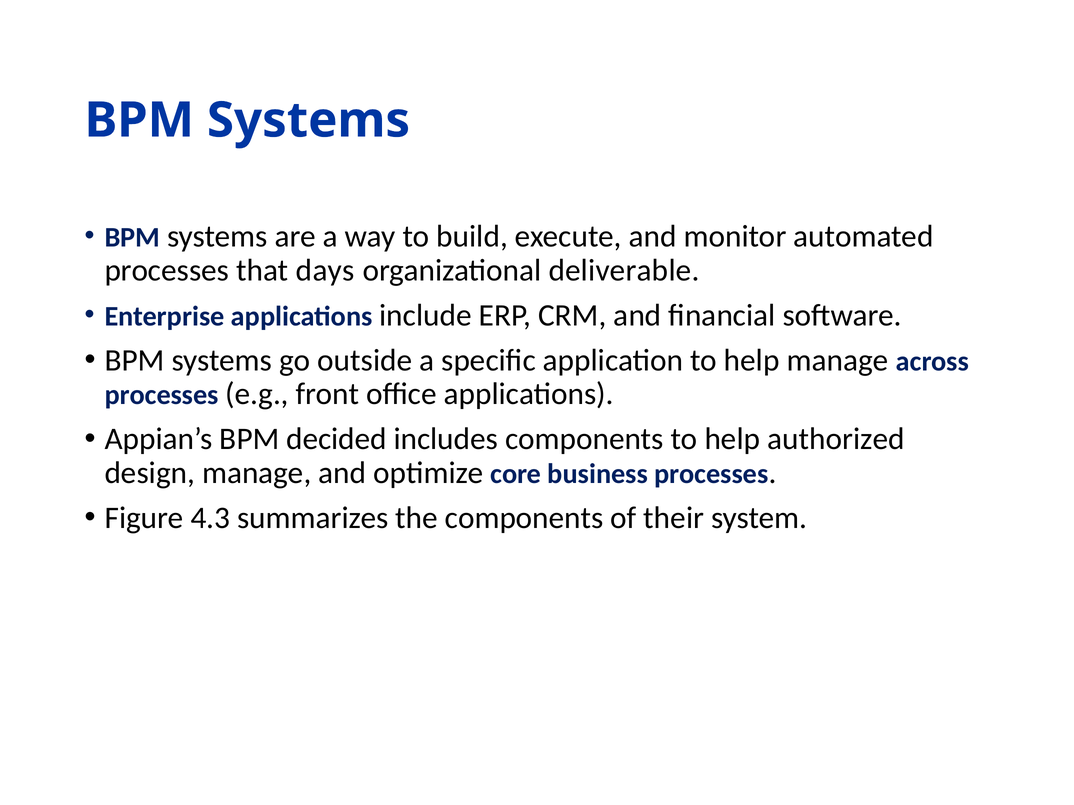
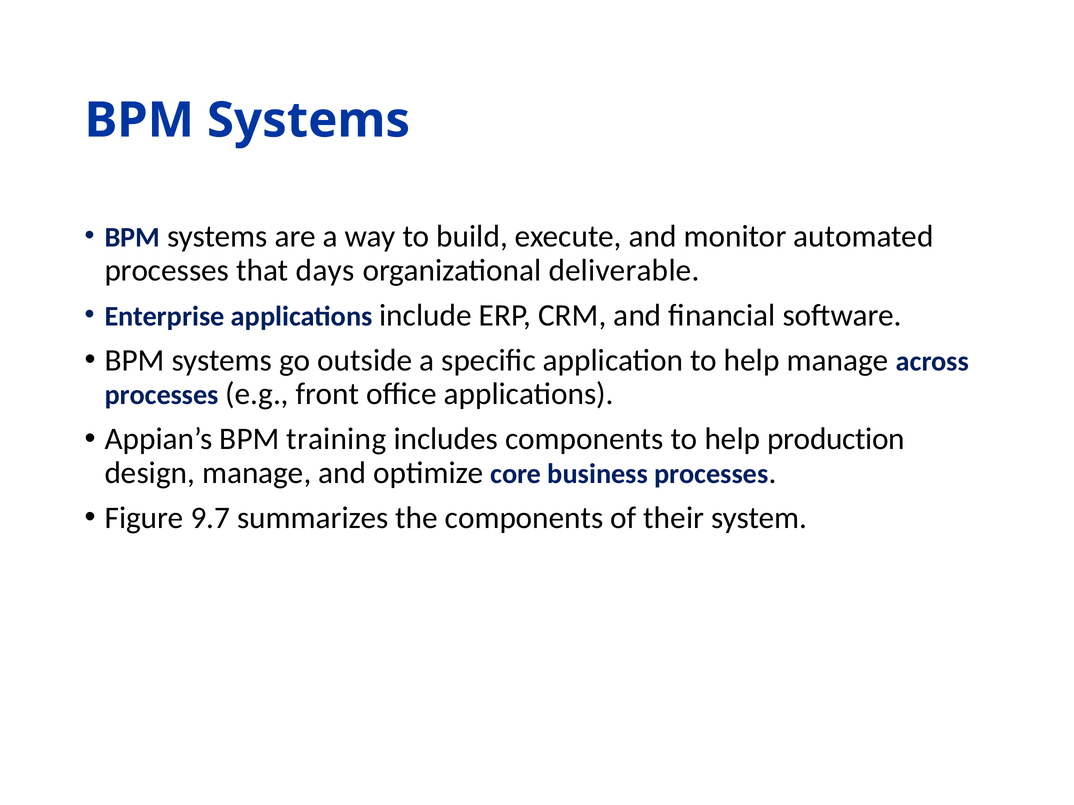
decided: decided -> training (336, 439)
authorized: authorized -> production (836, 439)
4.3: 4.3 -> 9.7 (210, 518)
